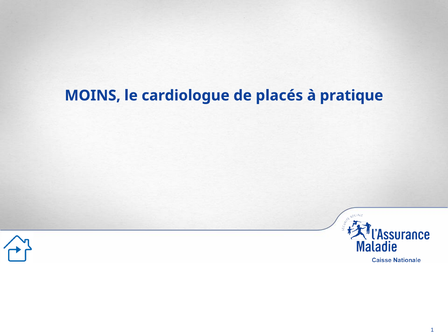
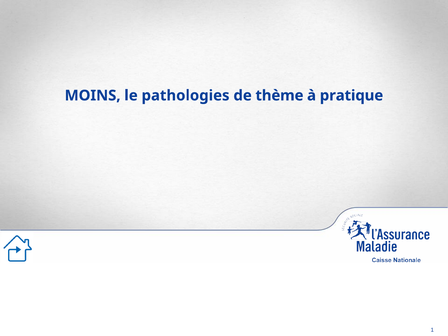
cardiologue: cardiologue -> pathologies (186, 96)
placés: placés -> thème (279, 96)
